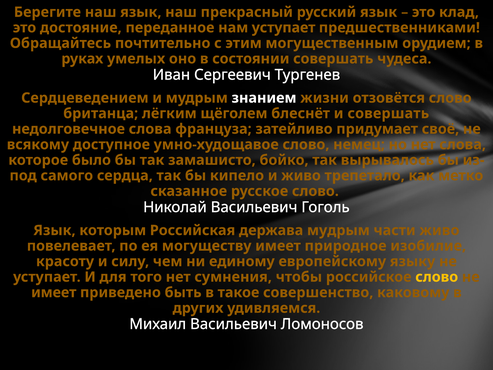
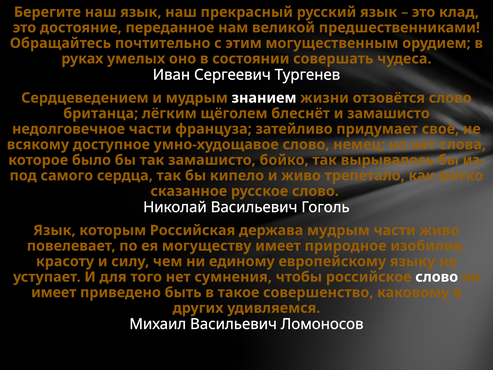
нам уступает: уступает -> великой (283, 28)
и совершать: совершать -> замашисто (388, 113)
недолговечное слова: слова -> части (150, 129)
слово colour: yellow -> white (437, 277)
